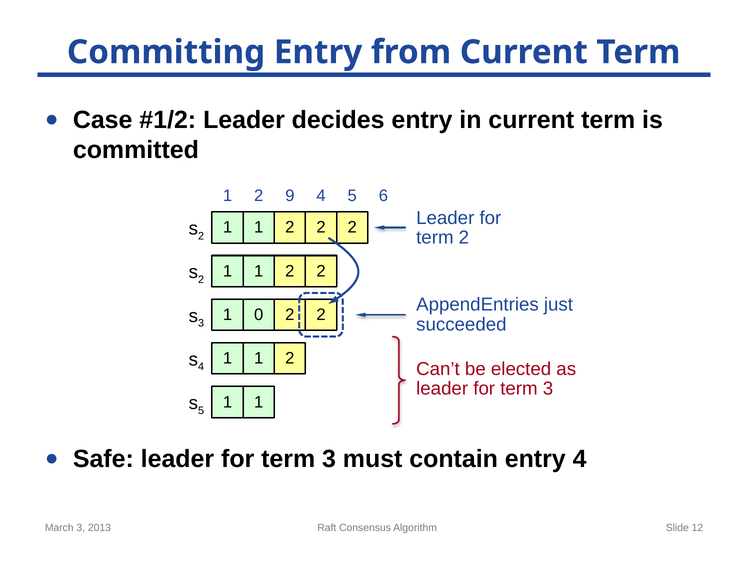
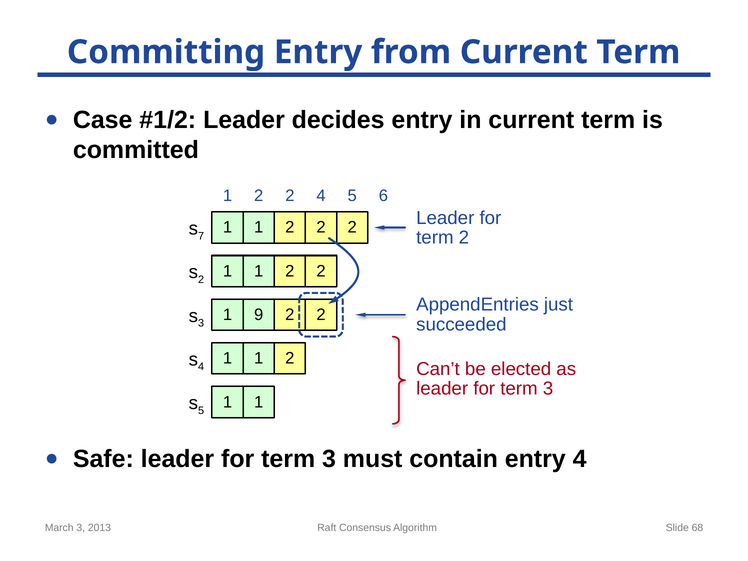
1 2 9: 9 -> 2 (290, 196)
2: 2 -> 7 (201, 236)
0: 0 -> 9 (259, 315)
12: 12 -> 68 (697, 528)
